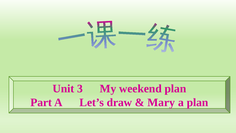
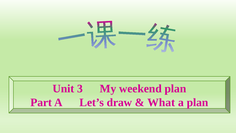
Mary: Mary -> What (161, 102)
